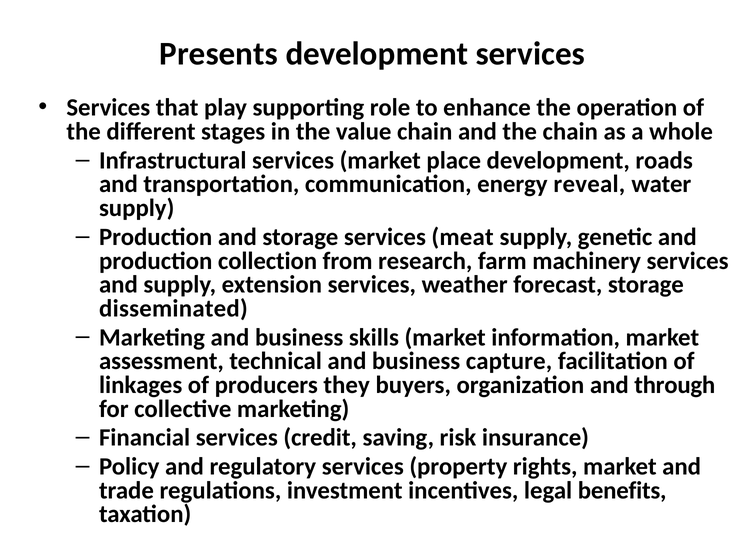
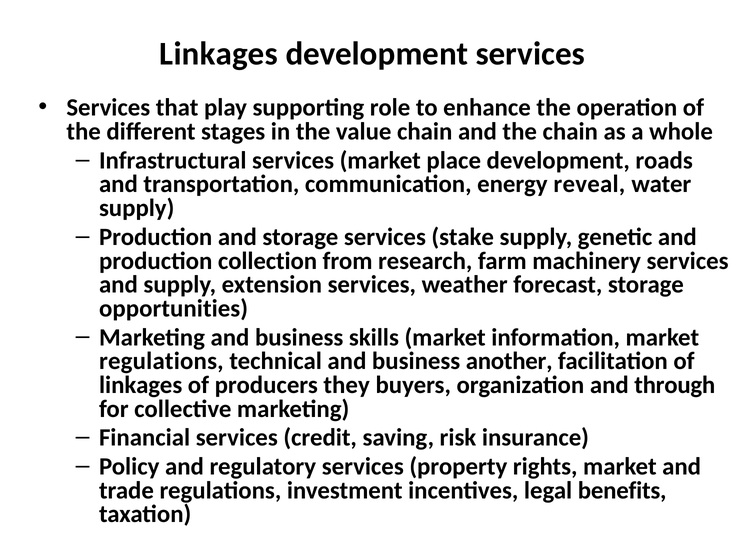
Presents: Presents -> Linkages (219, 54)
meat: meat -> stake (463, 237)
disseminated: disseminated -> opportunities (174, 308)
assessment: assessment -> regulations (161, 361)
capture: capture -> another (509, 361)
